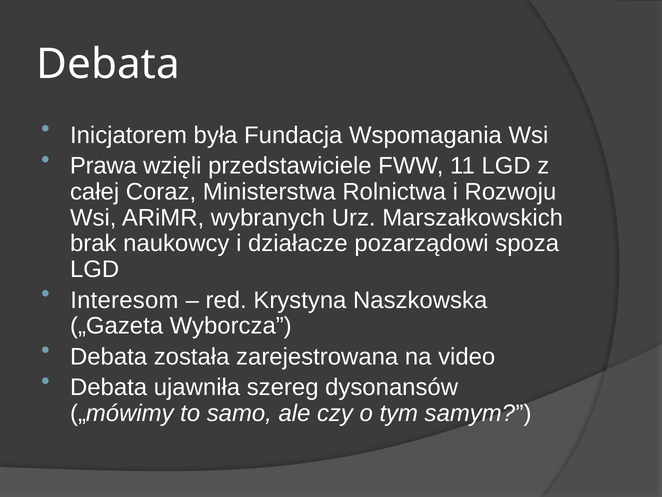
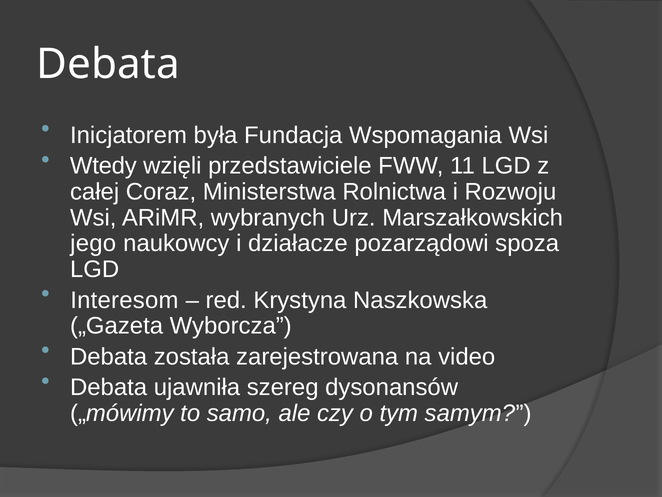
Prawa: Prawa -> Wtedy (103, 166)
brak: brak -> jego (93, 243)
